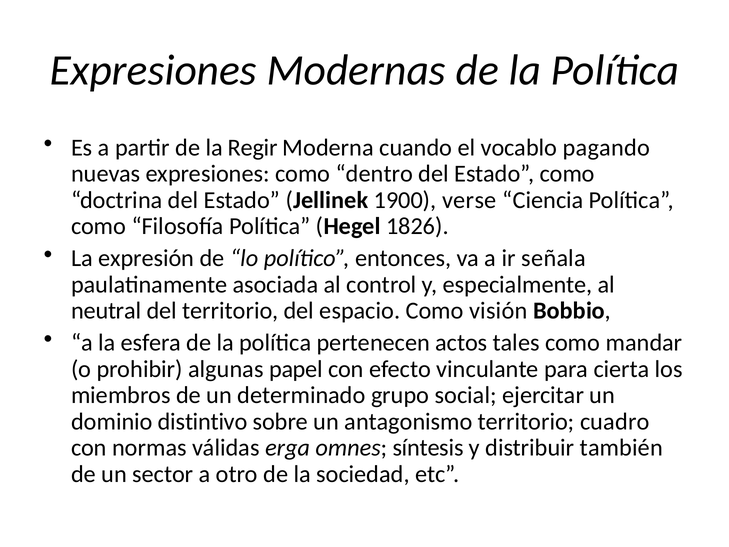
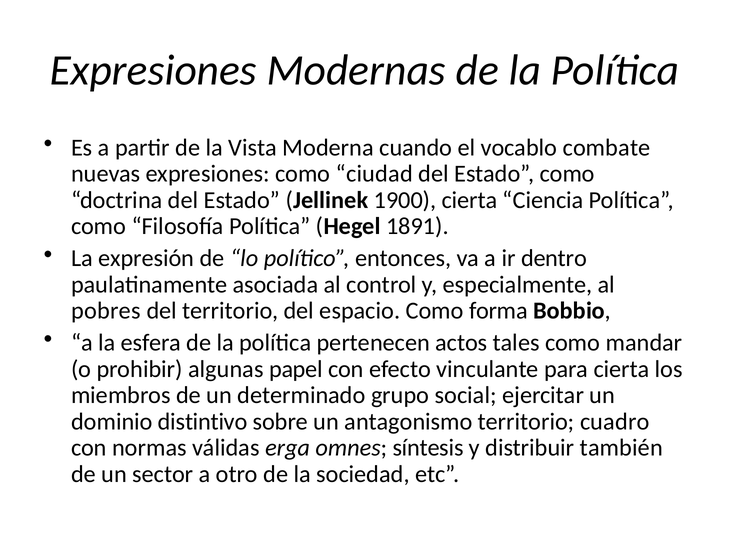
Regir: Regir -> Vista (253, 148)
pagando: pagando -> combate (607, 148)
dentro: dentro -> ciudad (374, 174)
1900 verse: verse -> cierta (470, 200)
1826: 1826 -> 1891 (417, 226)
señala: señala -> dentro (554, 258)
neutral: neutral -> pobres (106, 311)
visión: visión -> forma (498, 311)
